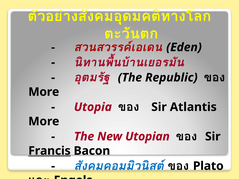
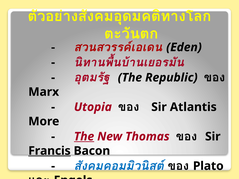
More: More -> Marx (44, 92)
The underline: none -> present (84, 137)
Utopian: Utopian -> Thomas (147, 137)
